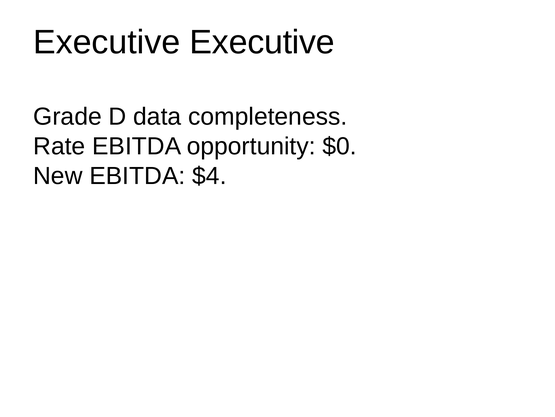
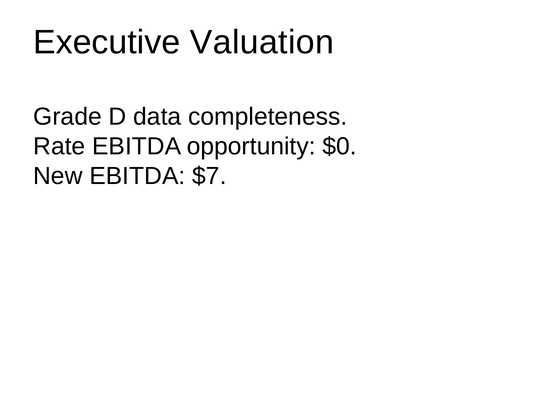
Executive Executive: Executive -> Valuation (262, 42)
$4: $4 -> $7 (209, 176)
